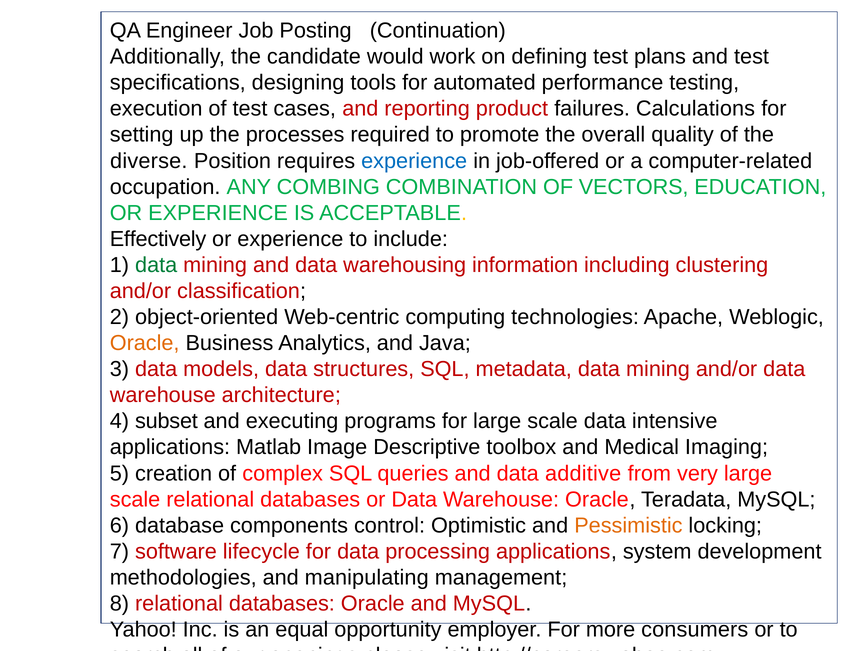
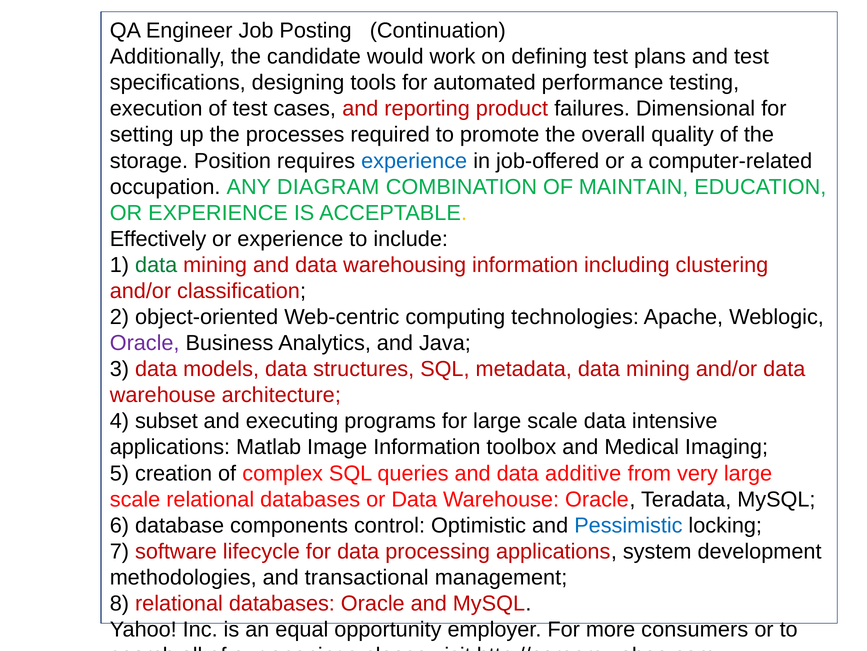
Calculations: Calculations -> Dimensional (696, 109)
diverse: diverse -> storage (149, 161)
COMBING: COMBING -> DIAGRAM (328, 187)
VECTORS: VECTORS -> MAINTAIN (634, 187)
Oracle colour: orange -> purple (145, 343)
Image Descriptive: Descriptive -> Information (427, 447)
Pessimistic colour: orange -> blue (628, 525)
manipulating: manipulating -> transactional (367, 577)
